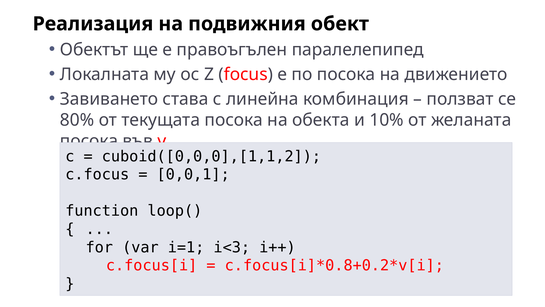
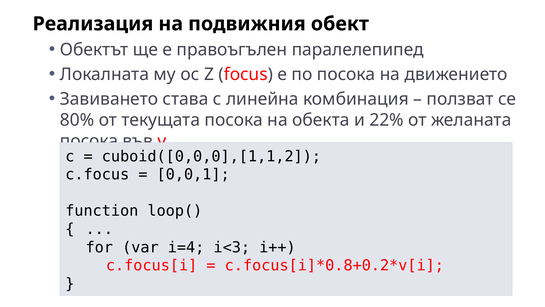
10%: 10% -> 22% (387, 120)
i=1: i=1 -> i=4 (186, 247)
